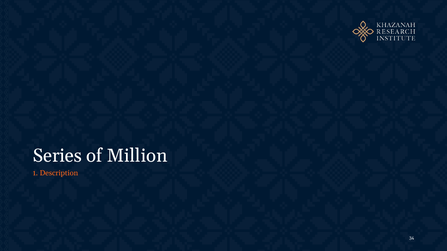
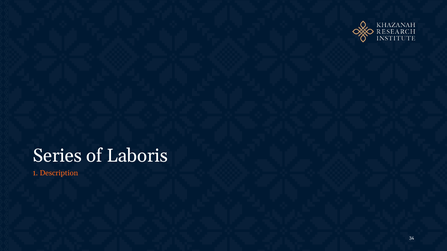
Million: Million -> Laboris (137, 156)
